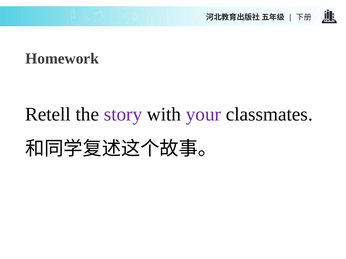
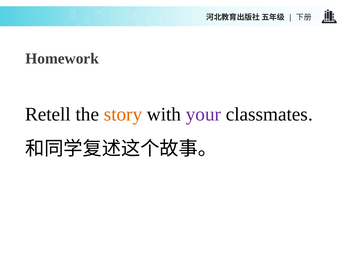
story colour: purple -> orange (123, 115)
